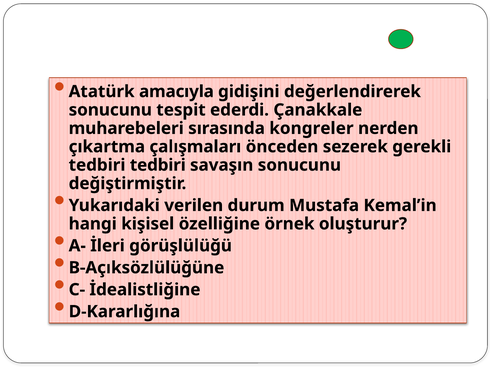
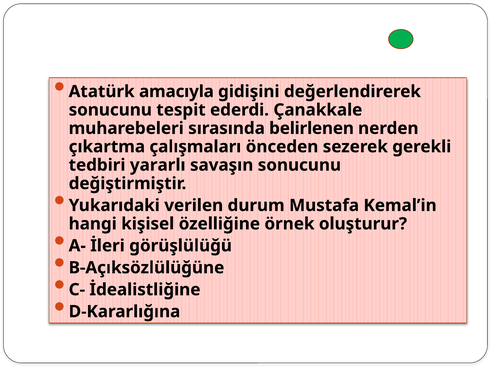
kongreler: kongreler -> belirlenen (312, 128)
tedbiri tedbiri: tedbiri -> yararlı (158, 165)
